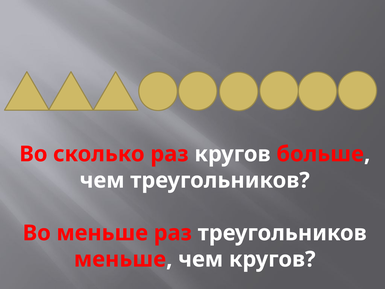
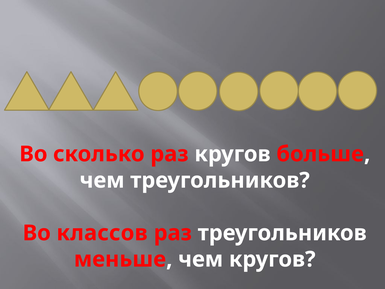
Во меньше: меньше -> классов (102, 233)
